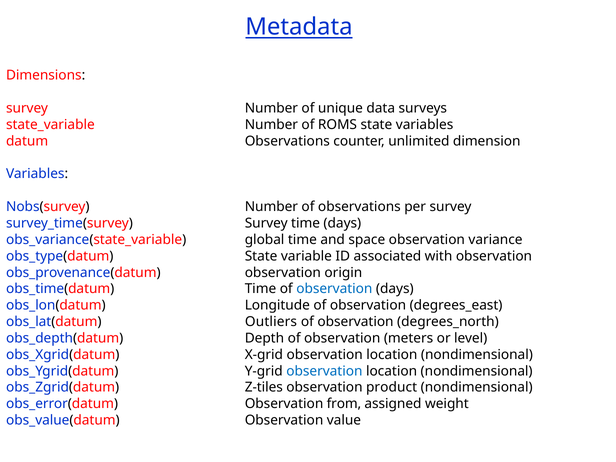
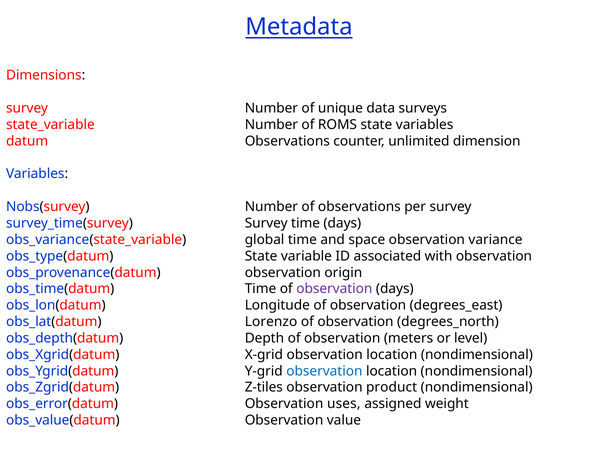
observation colour: blue -> purple (334, 289)
Outliers: Outliers -> Lorenzo (271, 322)
from: from -> uses (344, 404)
